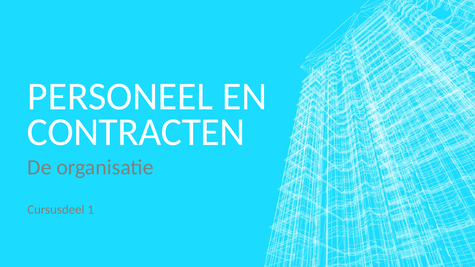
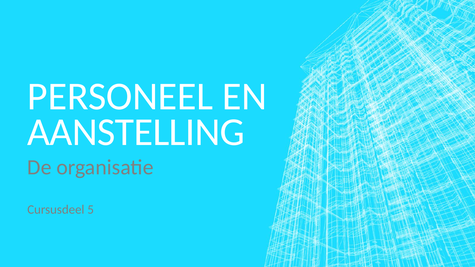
CONTRACTEN: CONTRACTEN -> AANSTELLING (136, 132)
1: 1 -> 5 (91, 210)
